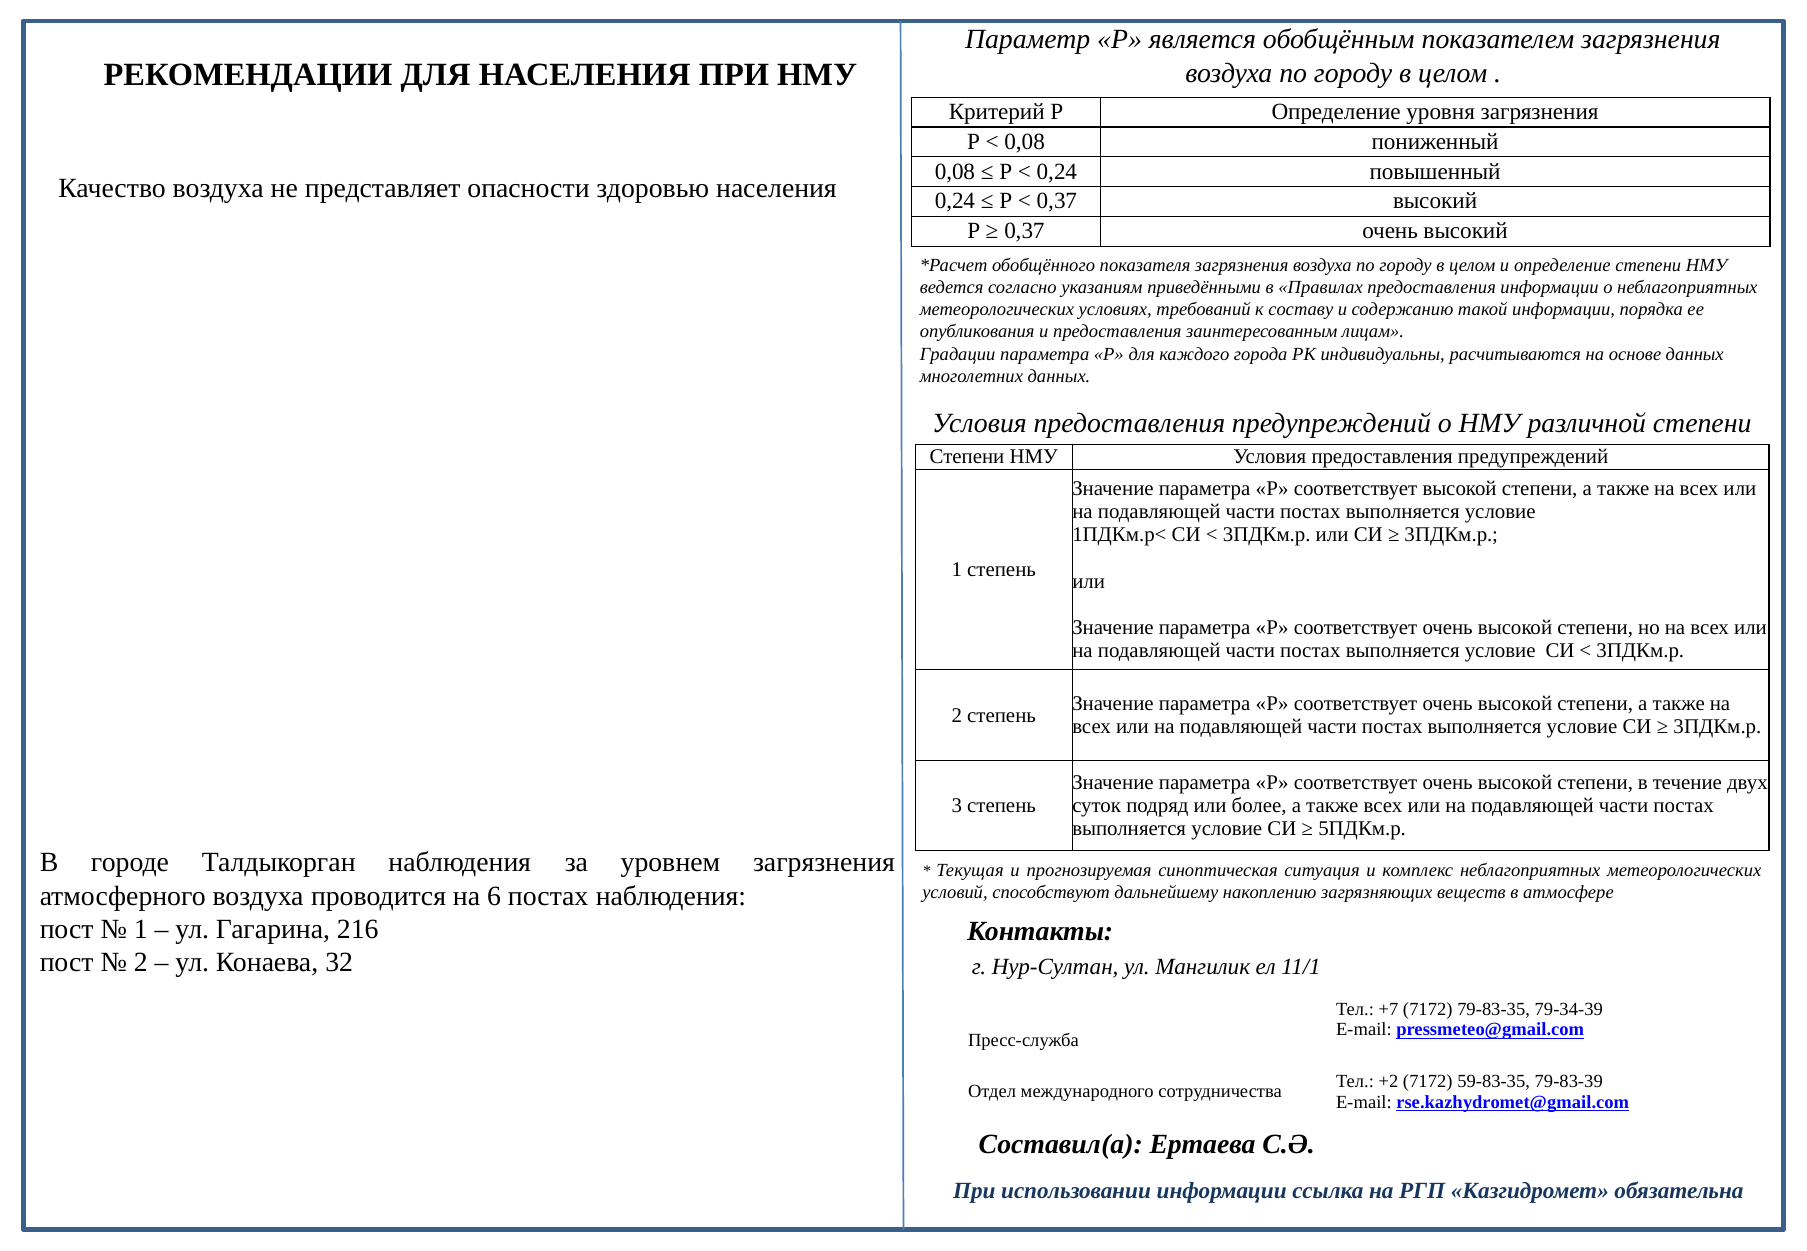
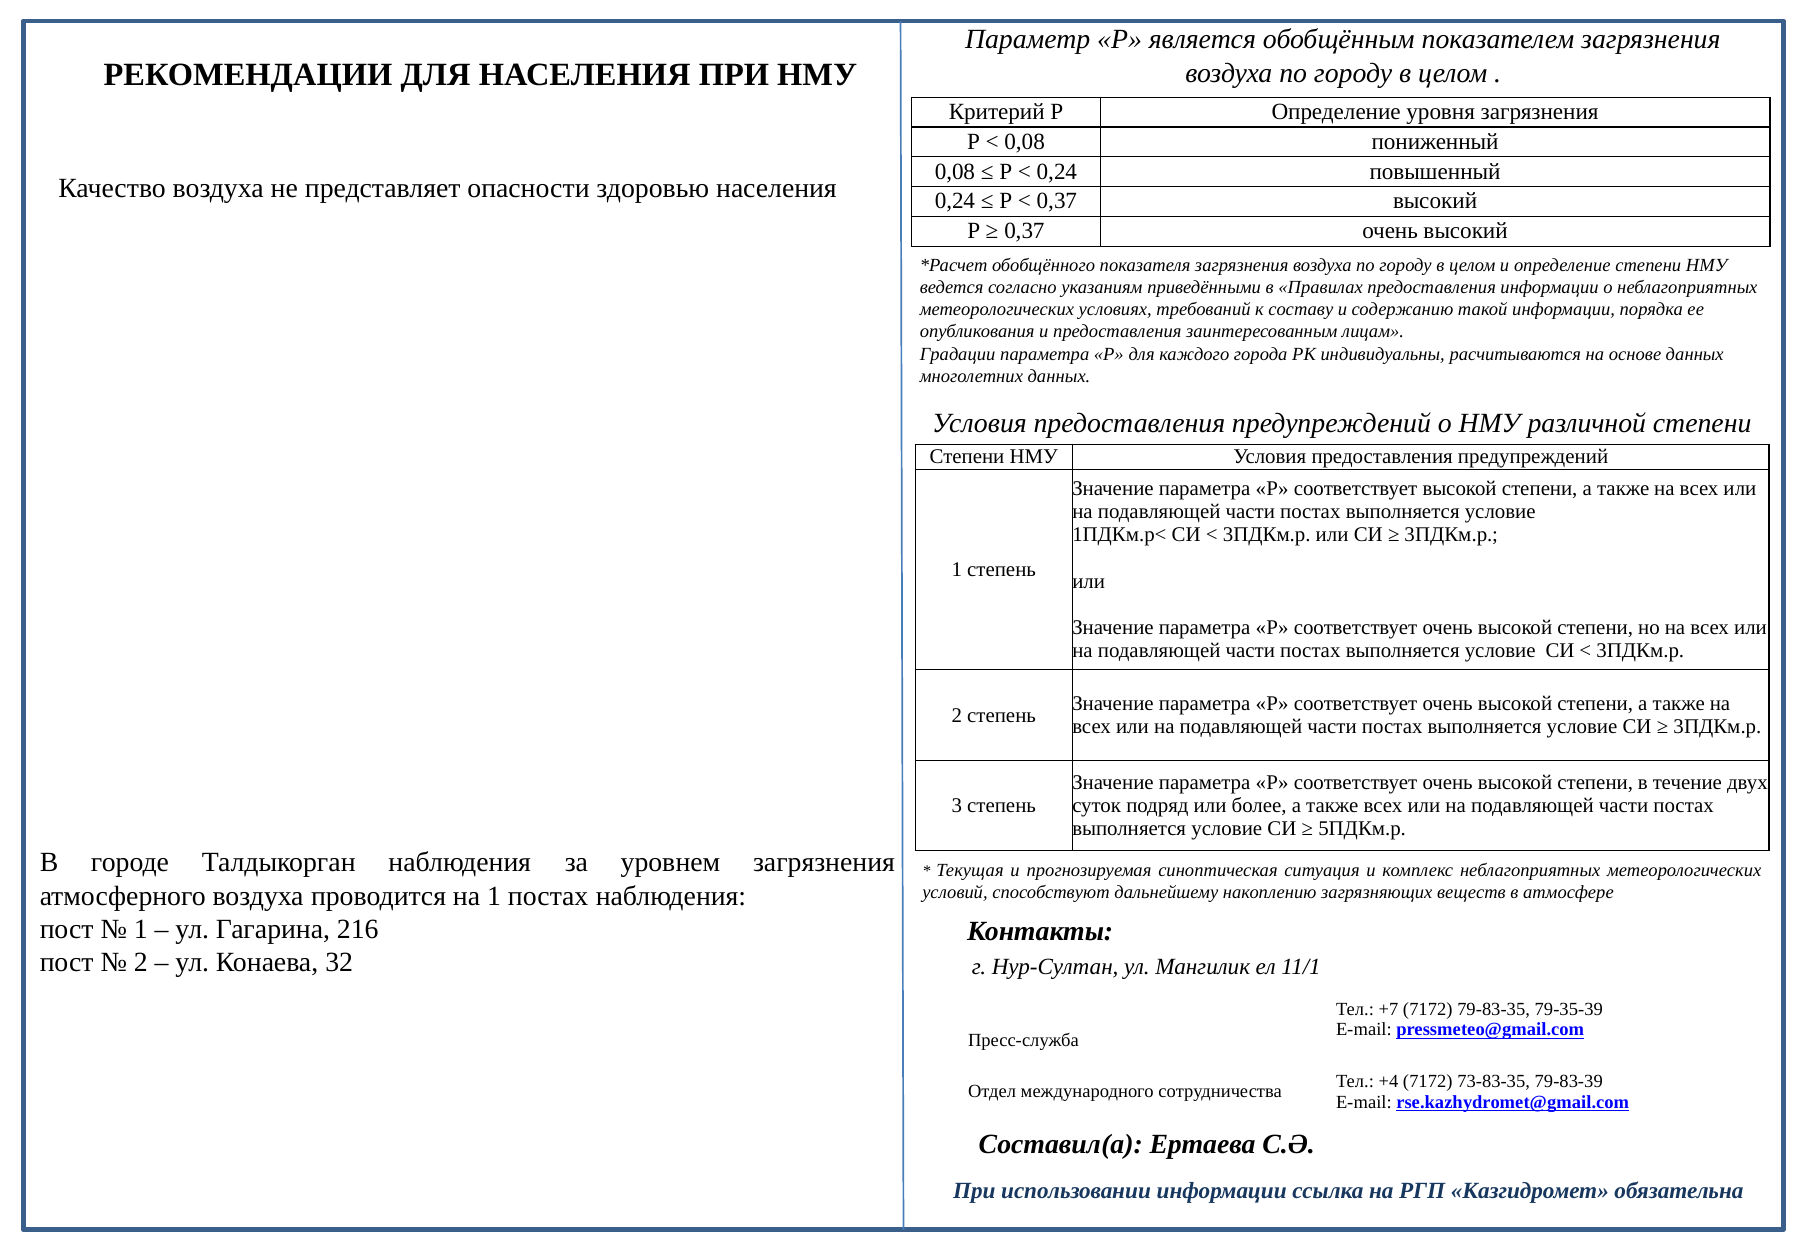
на 6: 6 -> 1 (494, 896)
79-34-39: 79-34-39 -> 79-35-39 (1569, 1009)
+2: +2 -> +4 (1388, 1082)
59-83-35: 59-83-35 -> 73-83-35 (1494, 1082)
